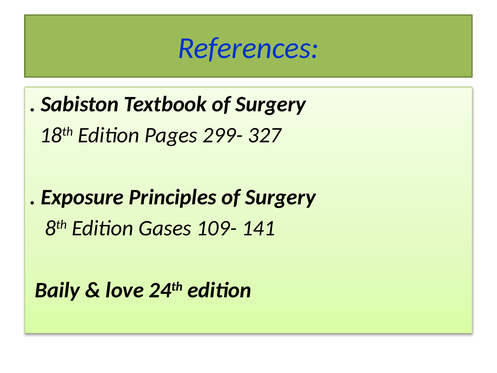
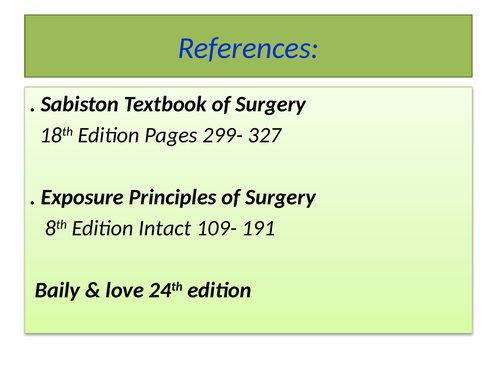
Gases: Gases -> Intact (165, 228)
141: 141 -> 191 (259, 228)
